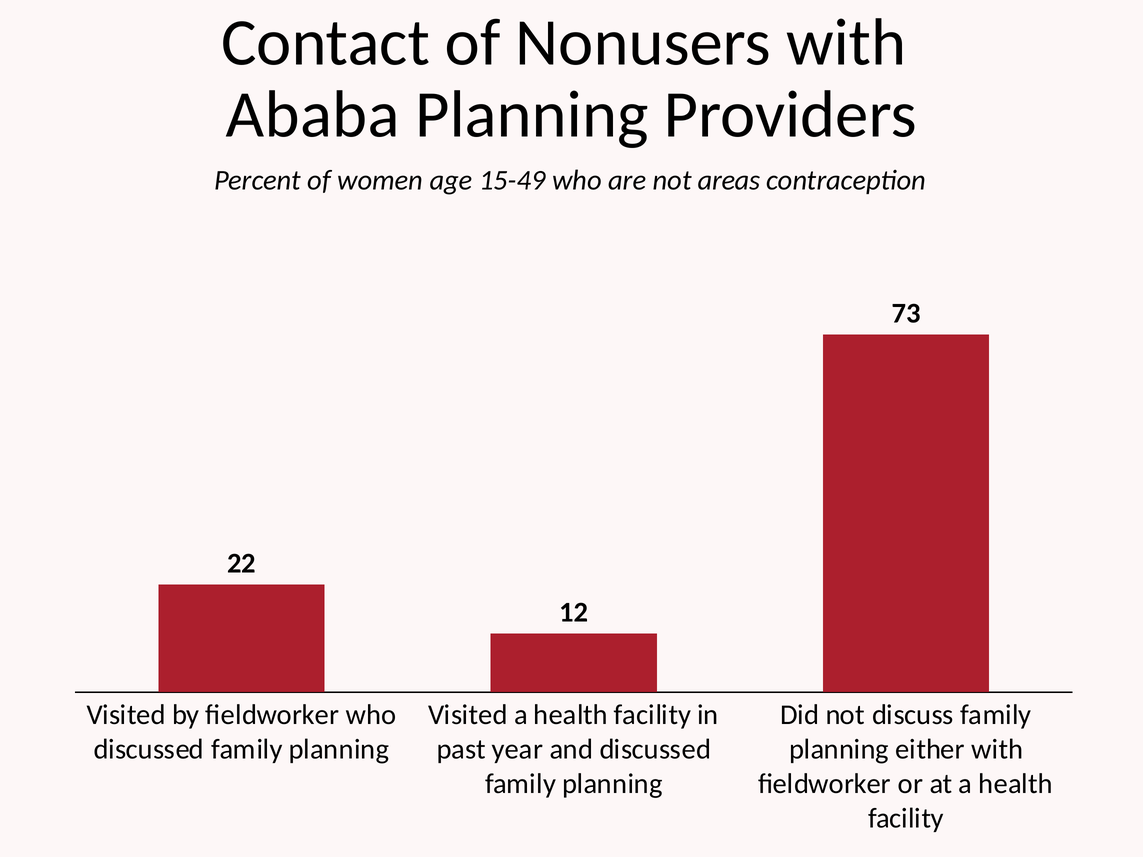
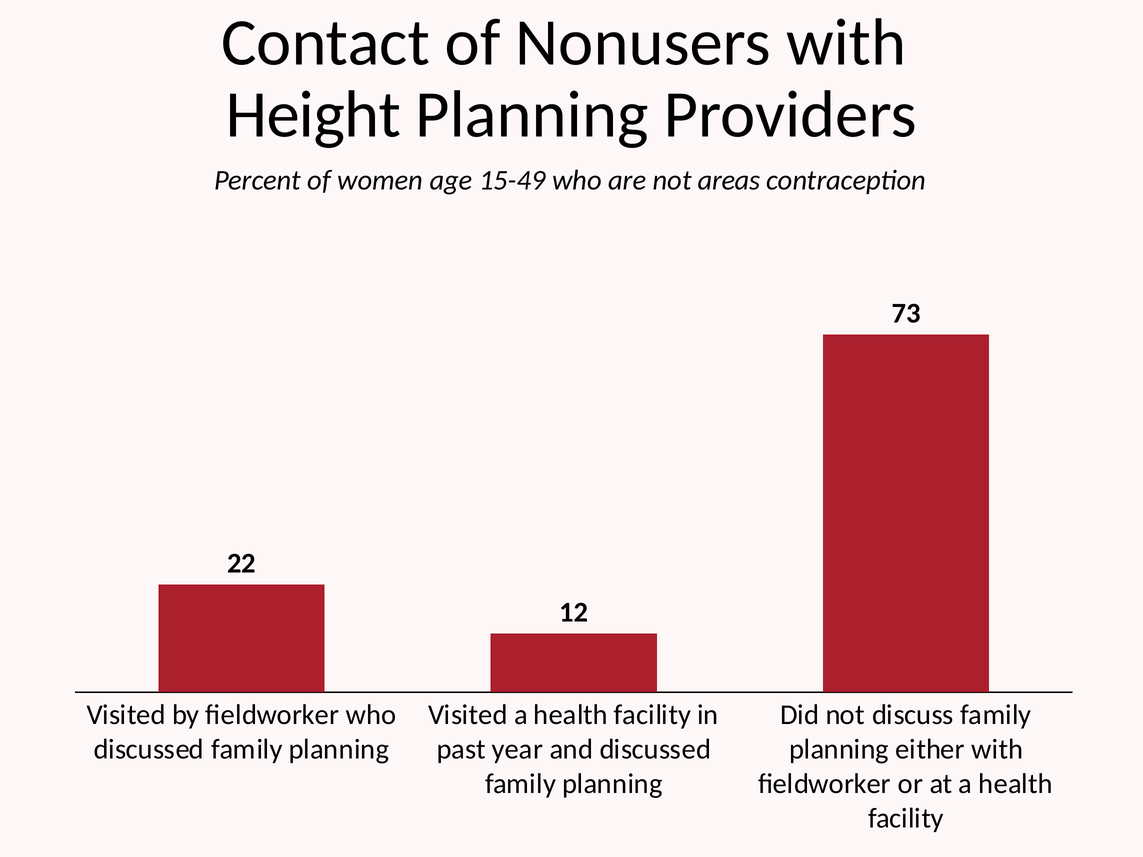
Ababa: Ababa -> Height (313, 115)
